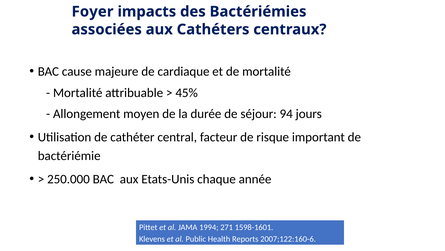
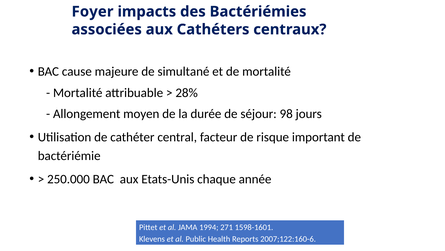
cardiaque: cardiaque -> simultané (183, 71)
45%: 45% -> 28% (187, 92)
94: 94 -> 98 (286, 113)
